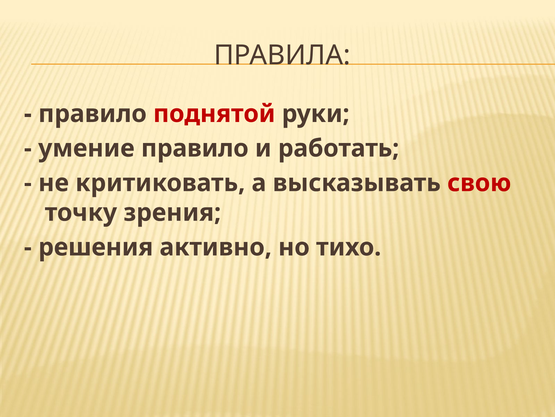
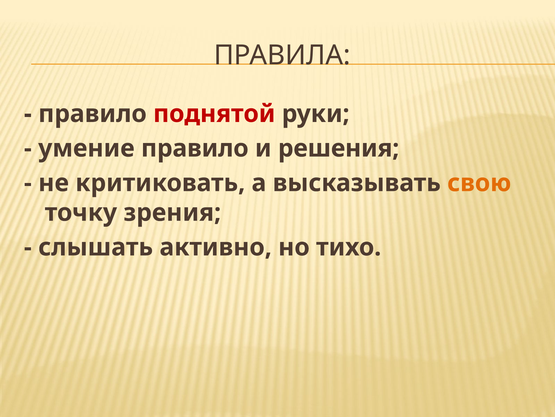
работать: работать -> решения (339, 148)
свою colour: red -> orange (479, 183)
решения: решения -> слышать (96, 247)
